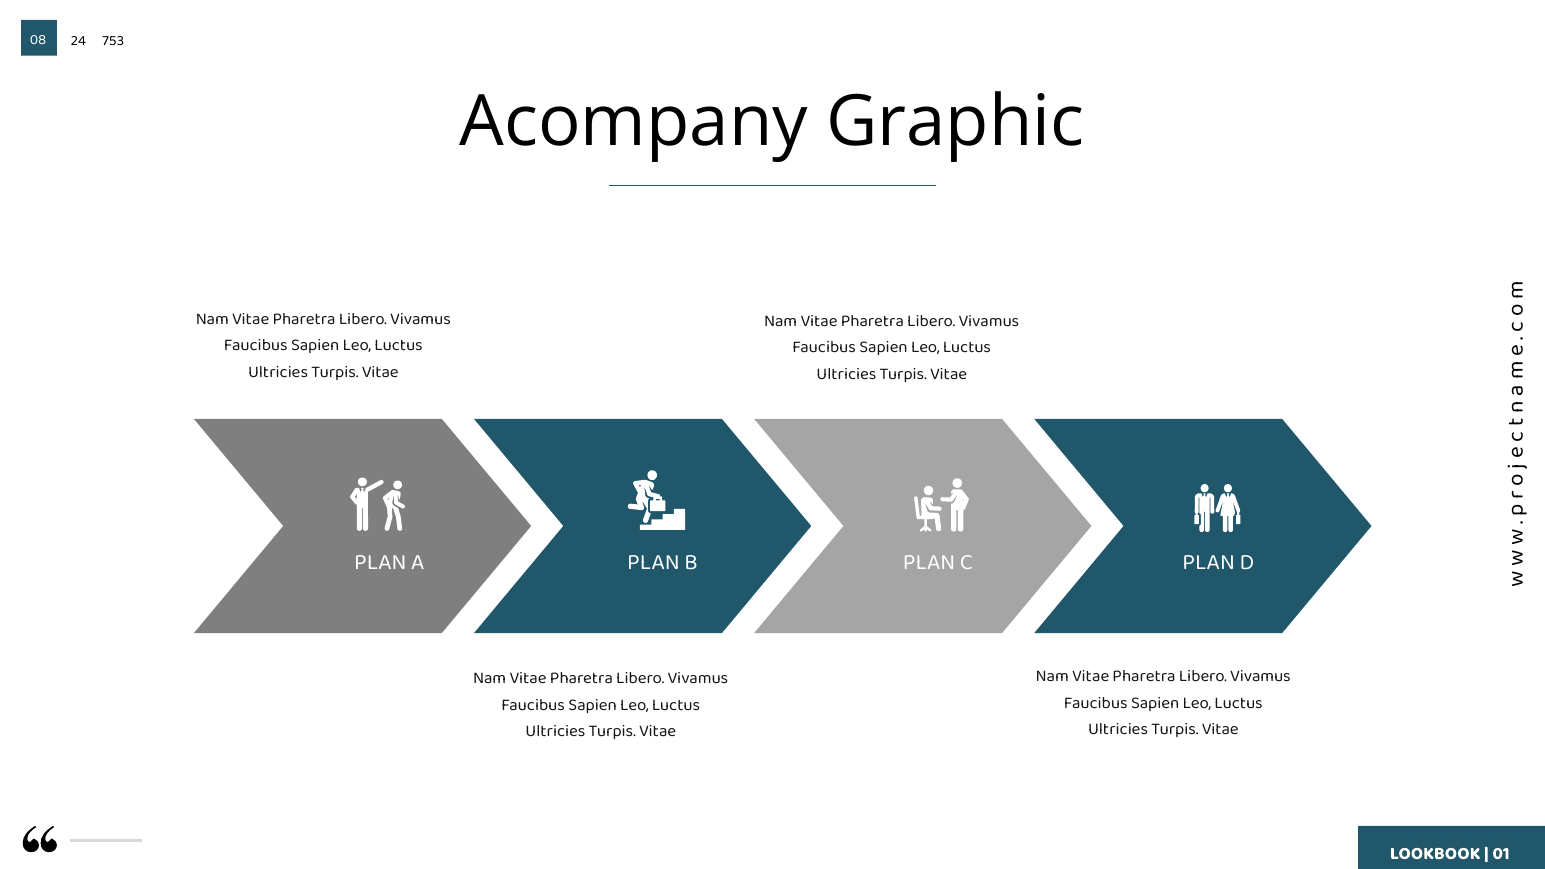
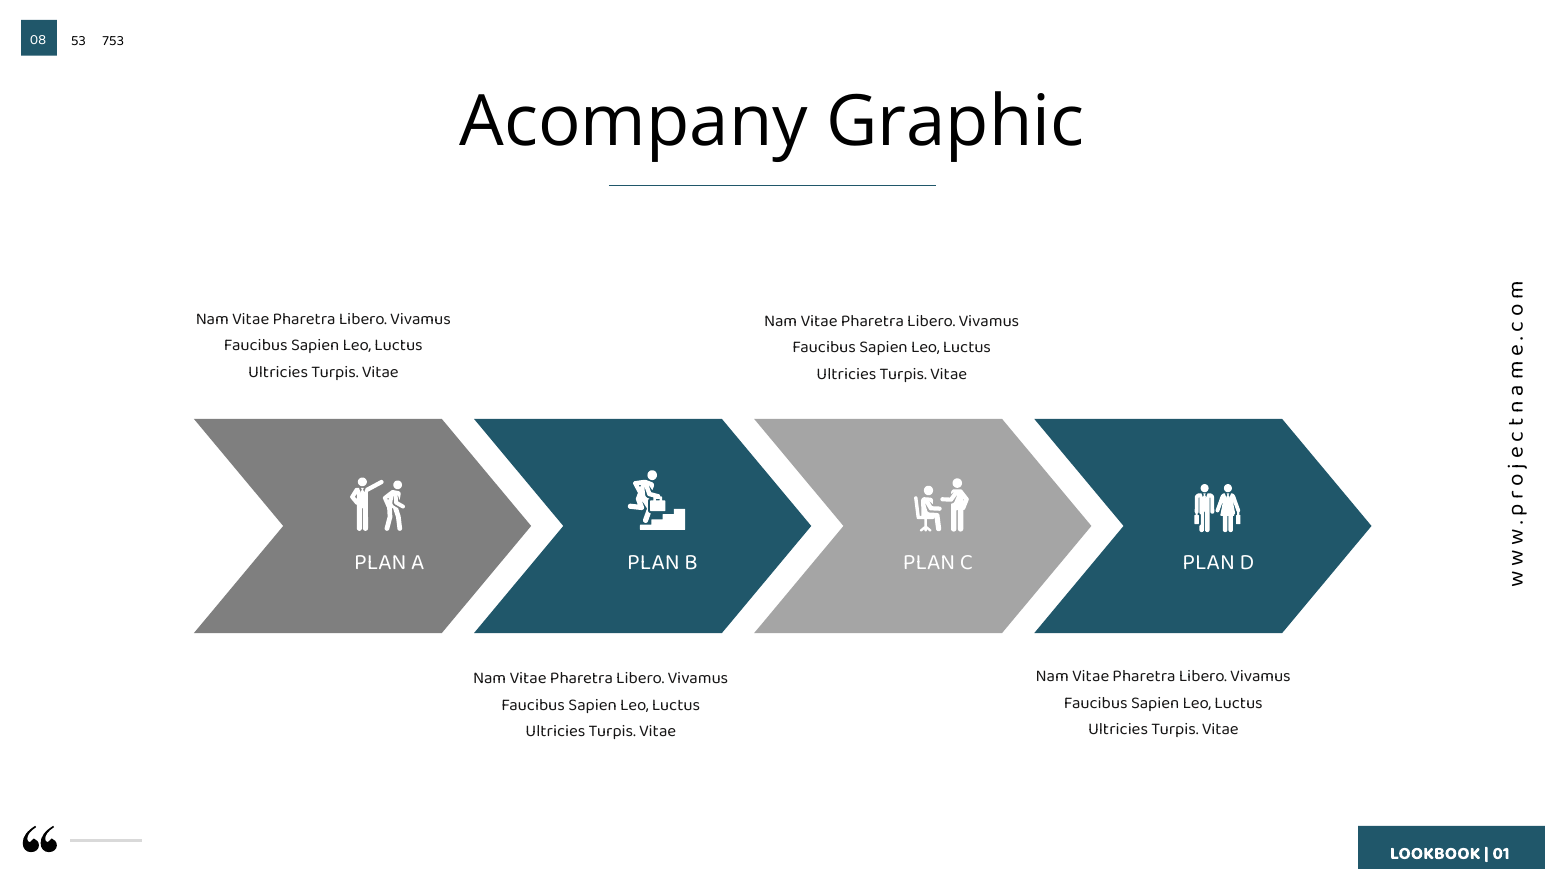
24: 24 -> 53 (78, 41)
